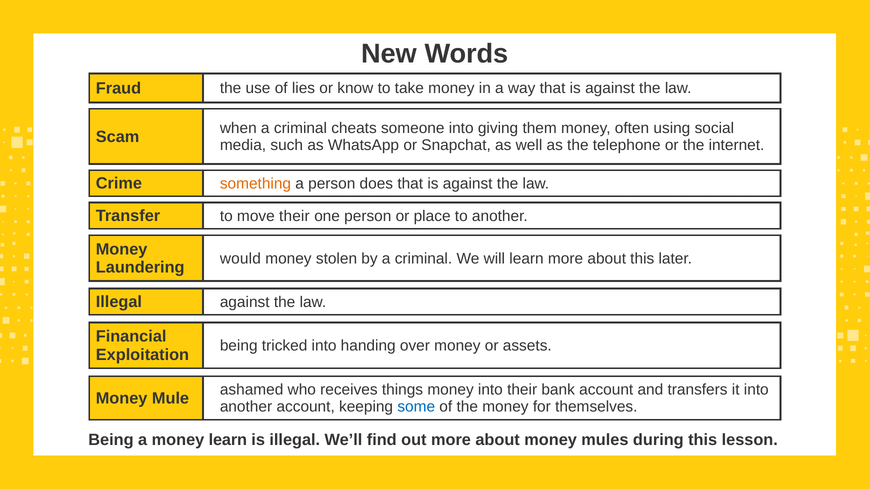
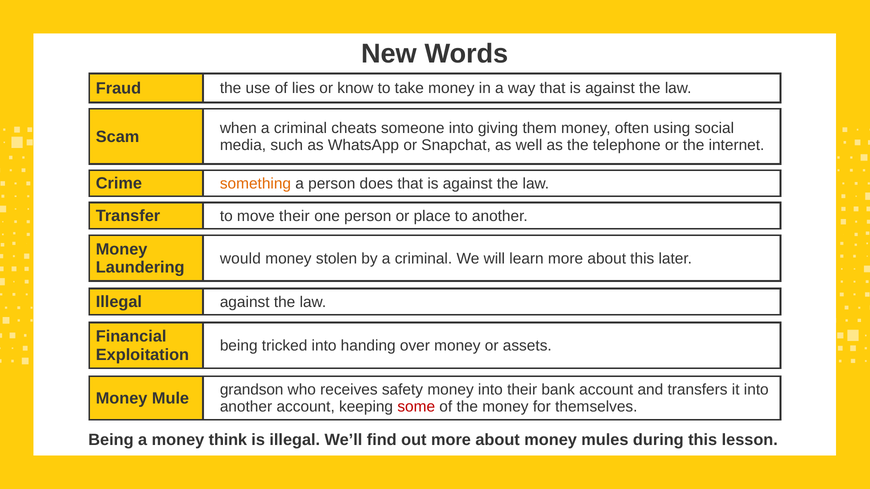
ashamed: ashamed -> grandson (252, 390)
things: things -> safety (402, 390)
some colour: blue -> red (416, 407)
money learn: learn -> think (228, 440)
